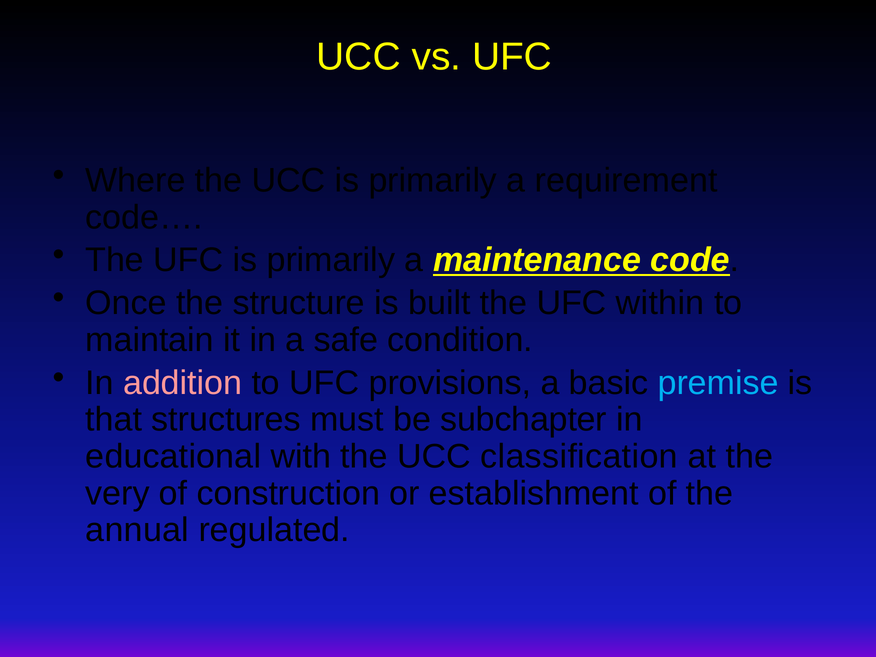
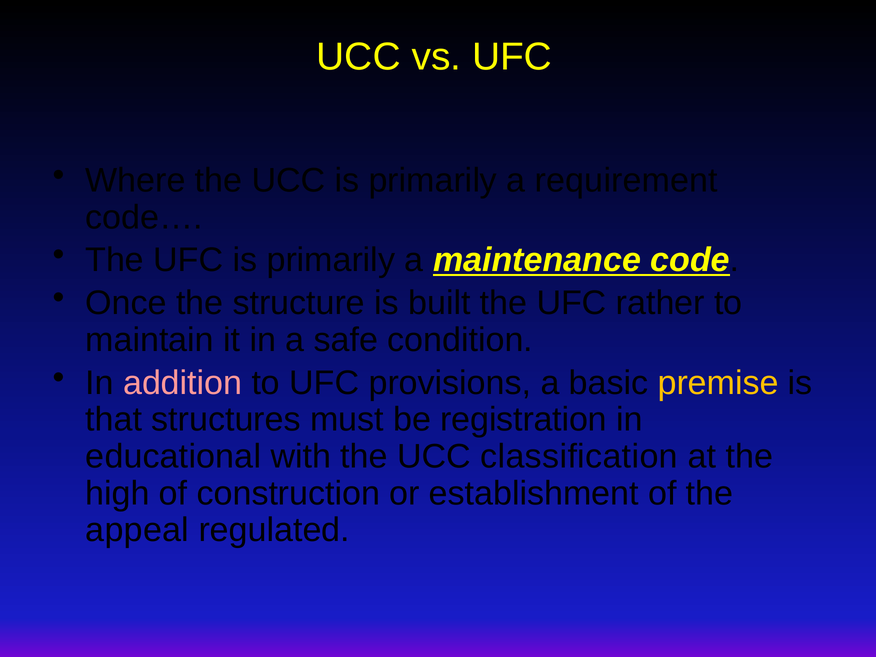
within: within -> rather (660, 303)
premise colour: light blue -> yellow (718, 383)
subchapter: subchapter -> registration (524, 420)
very: very -> high (118, 493)
annual: annual -> appeal (137, 530)
